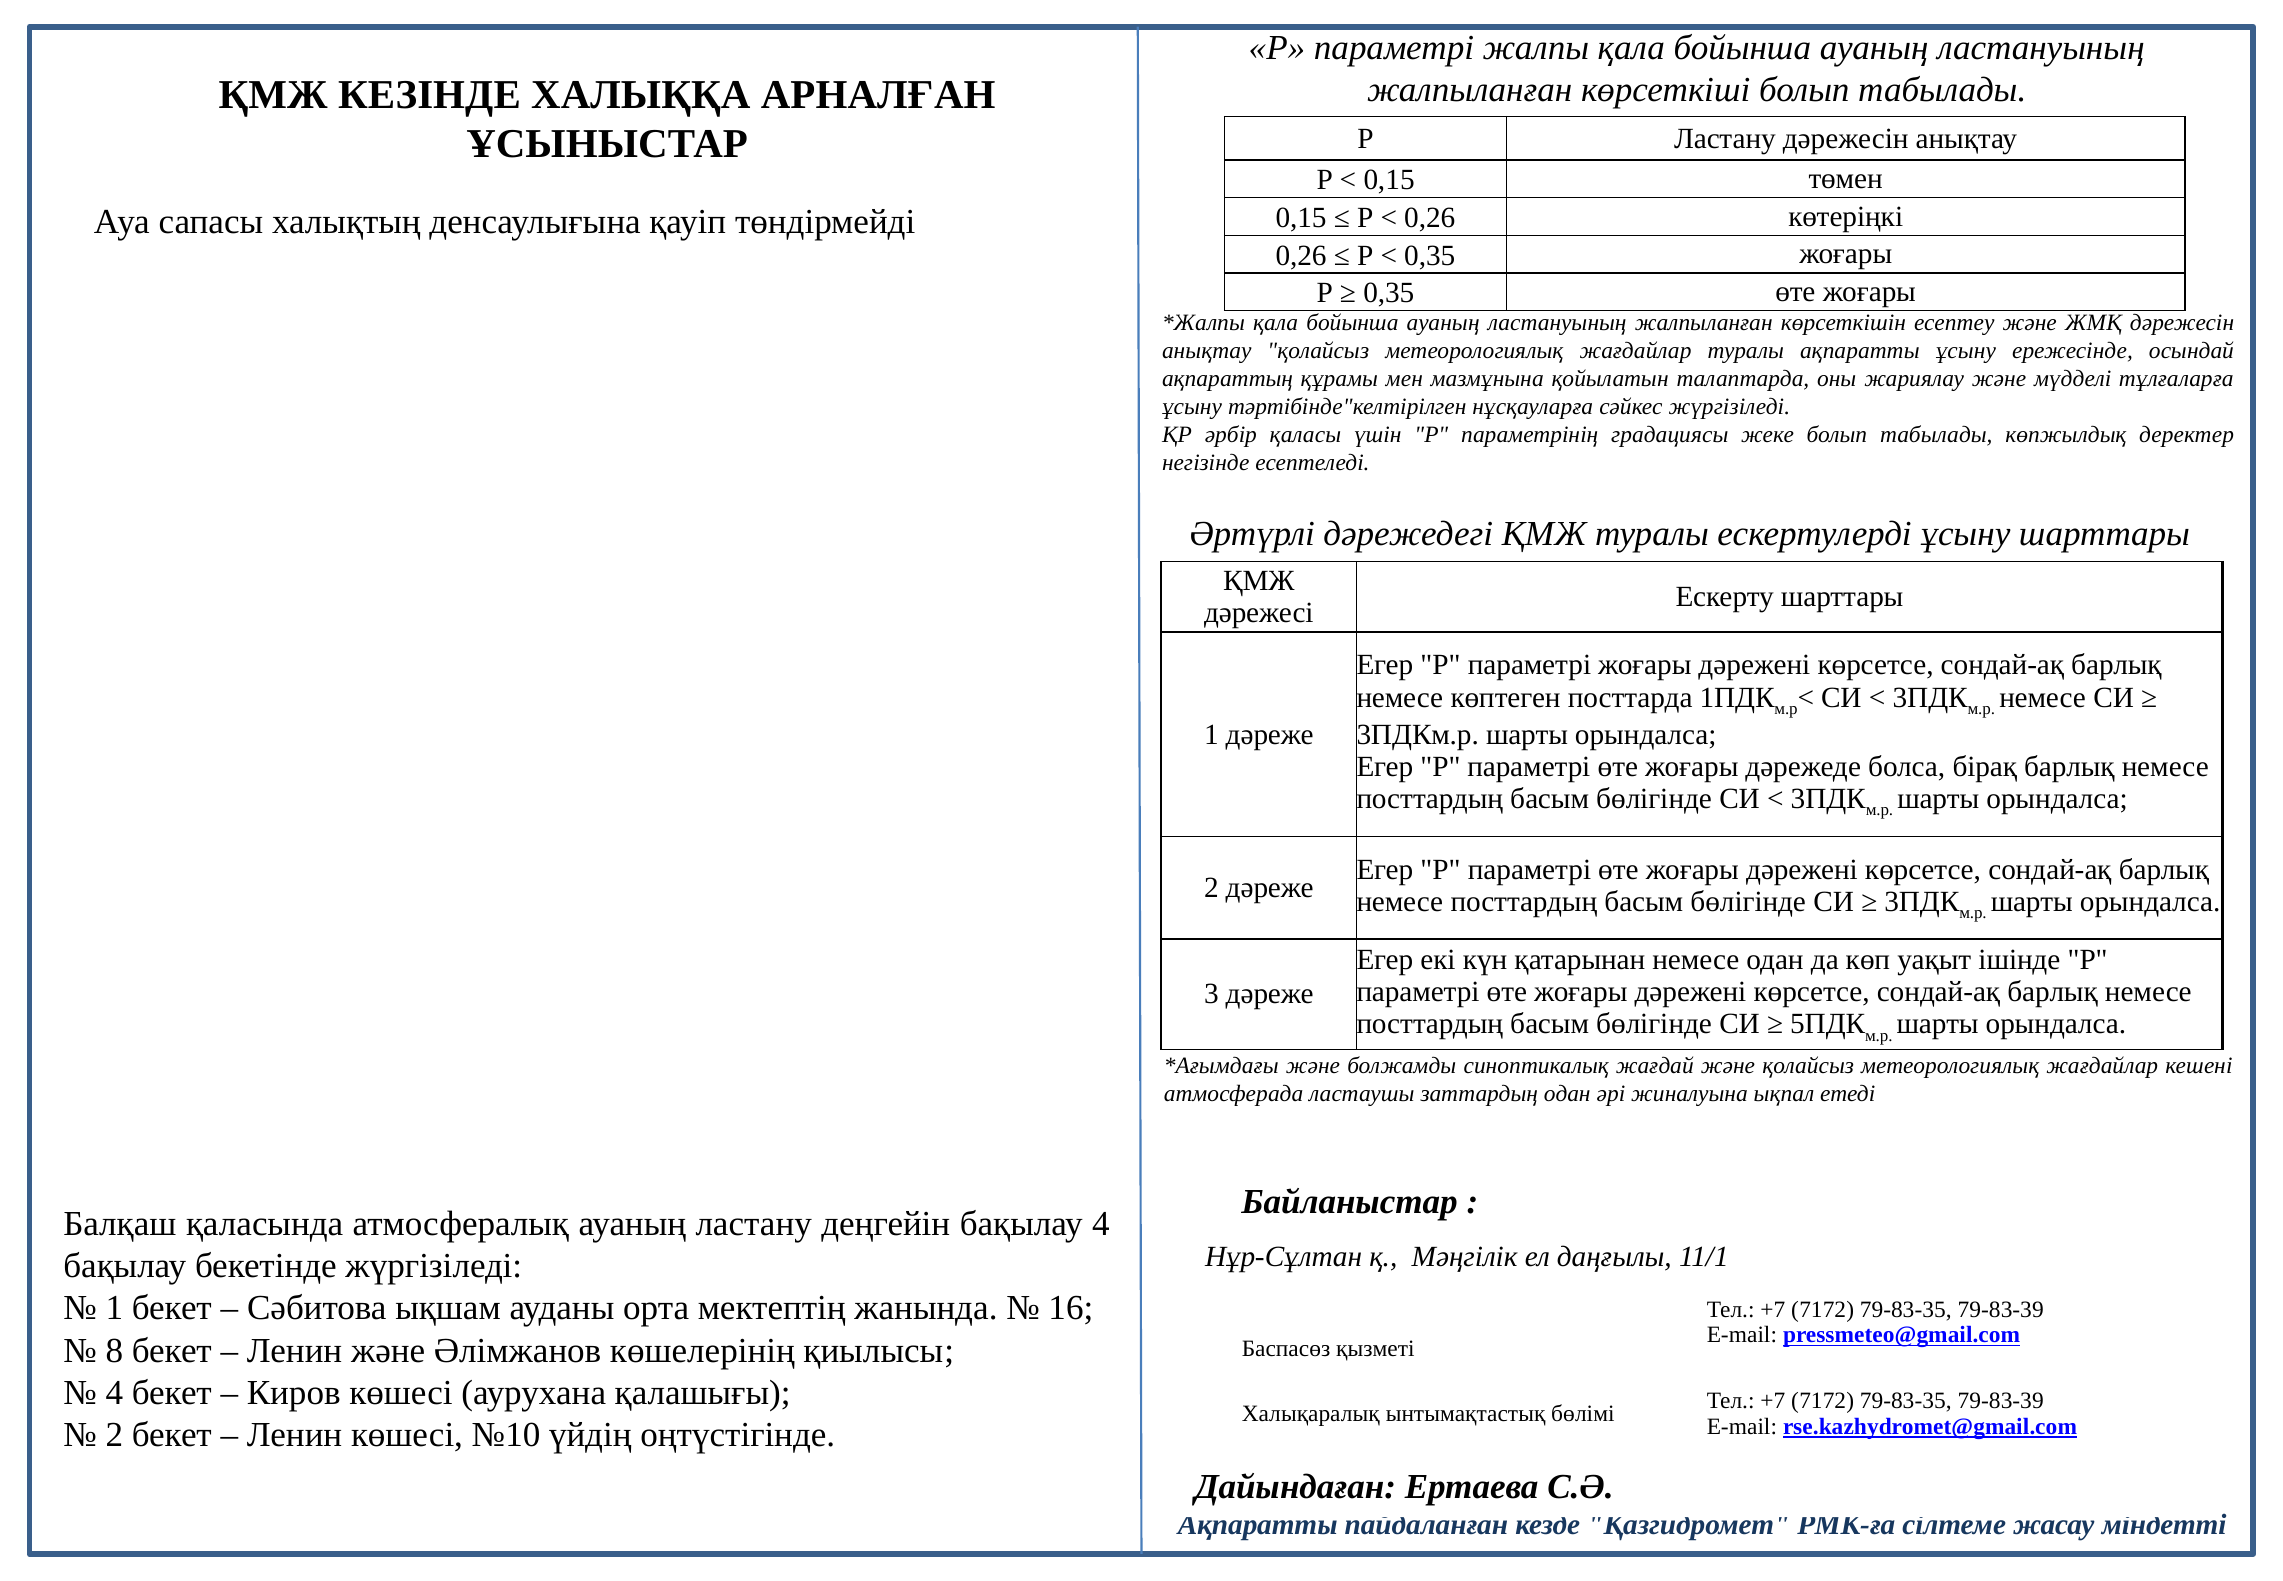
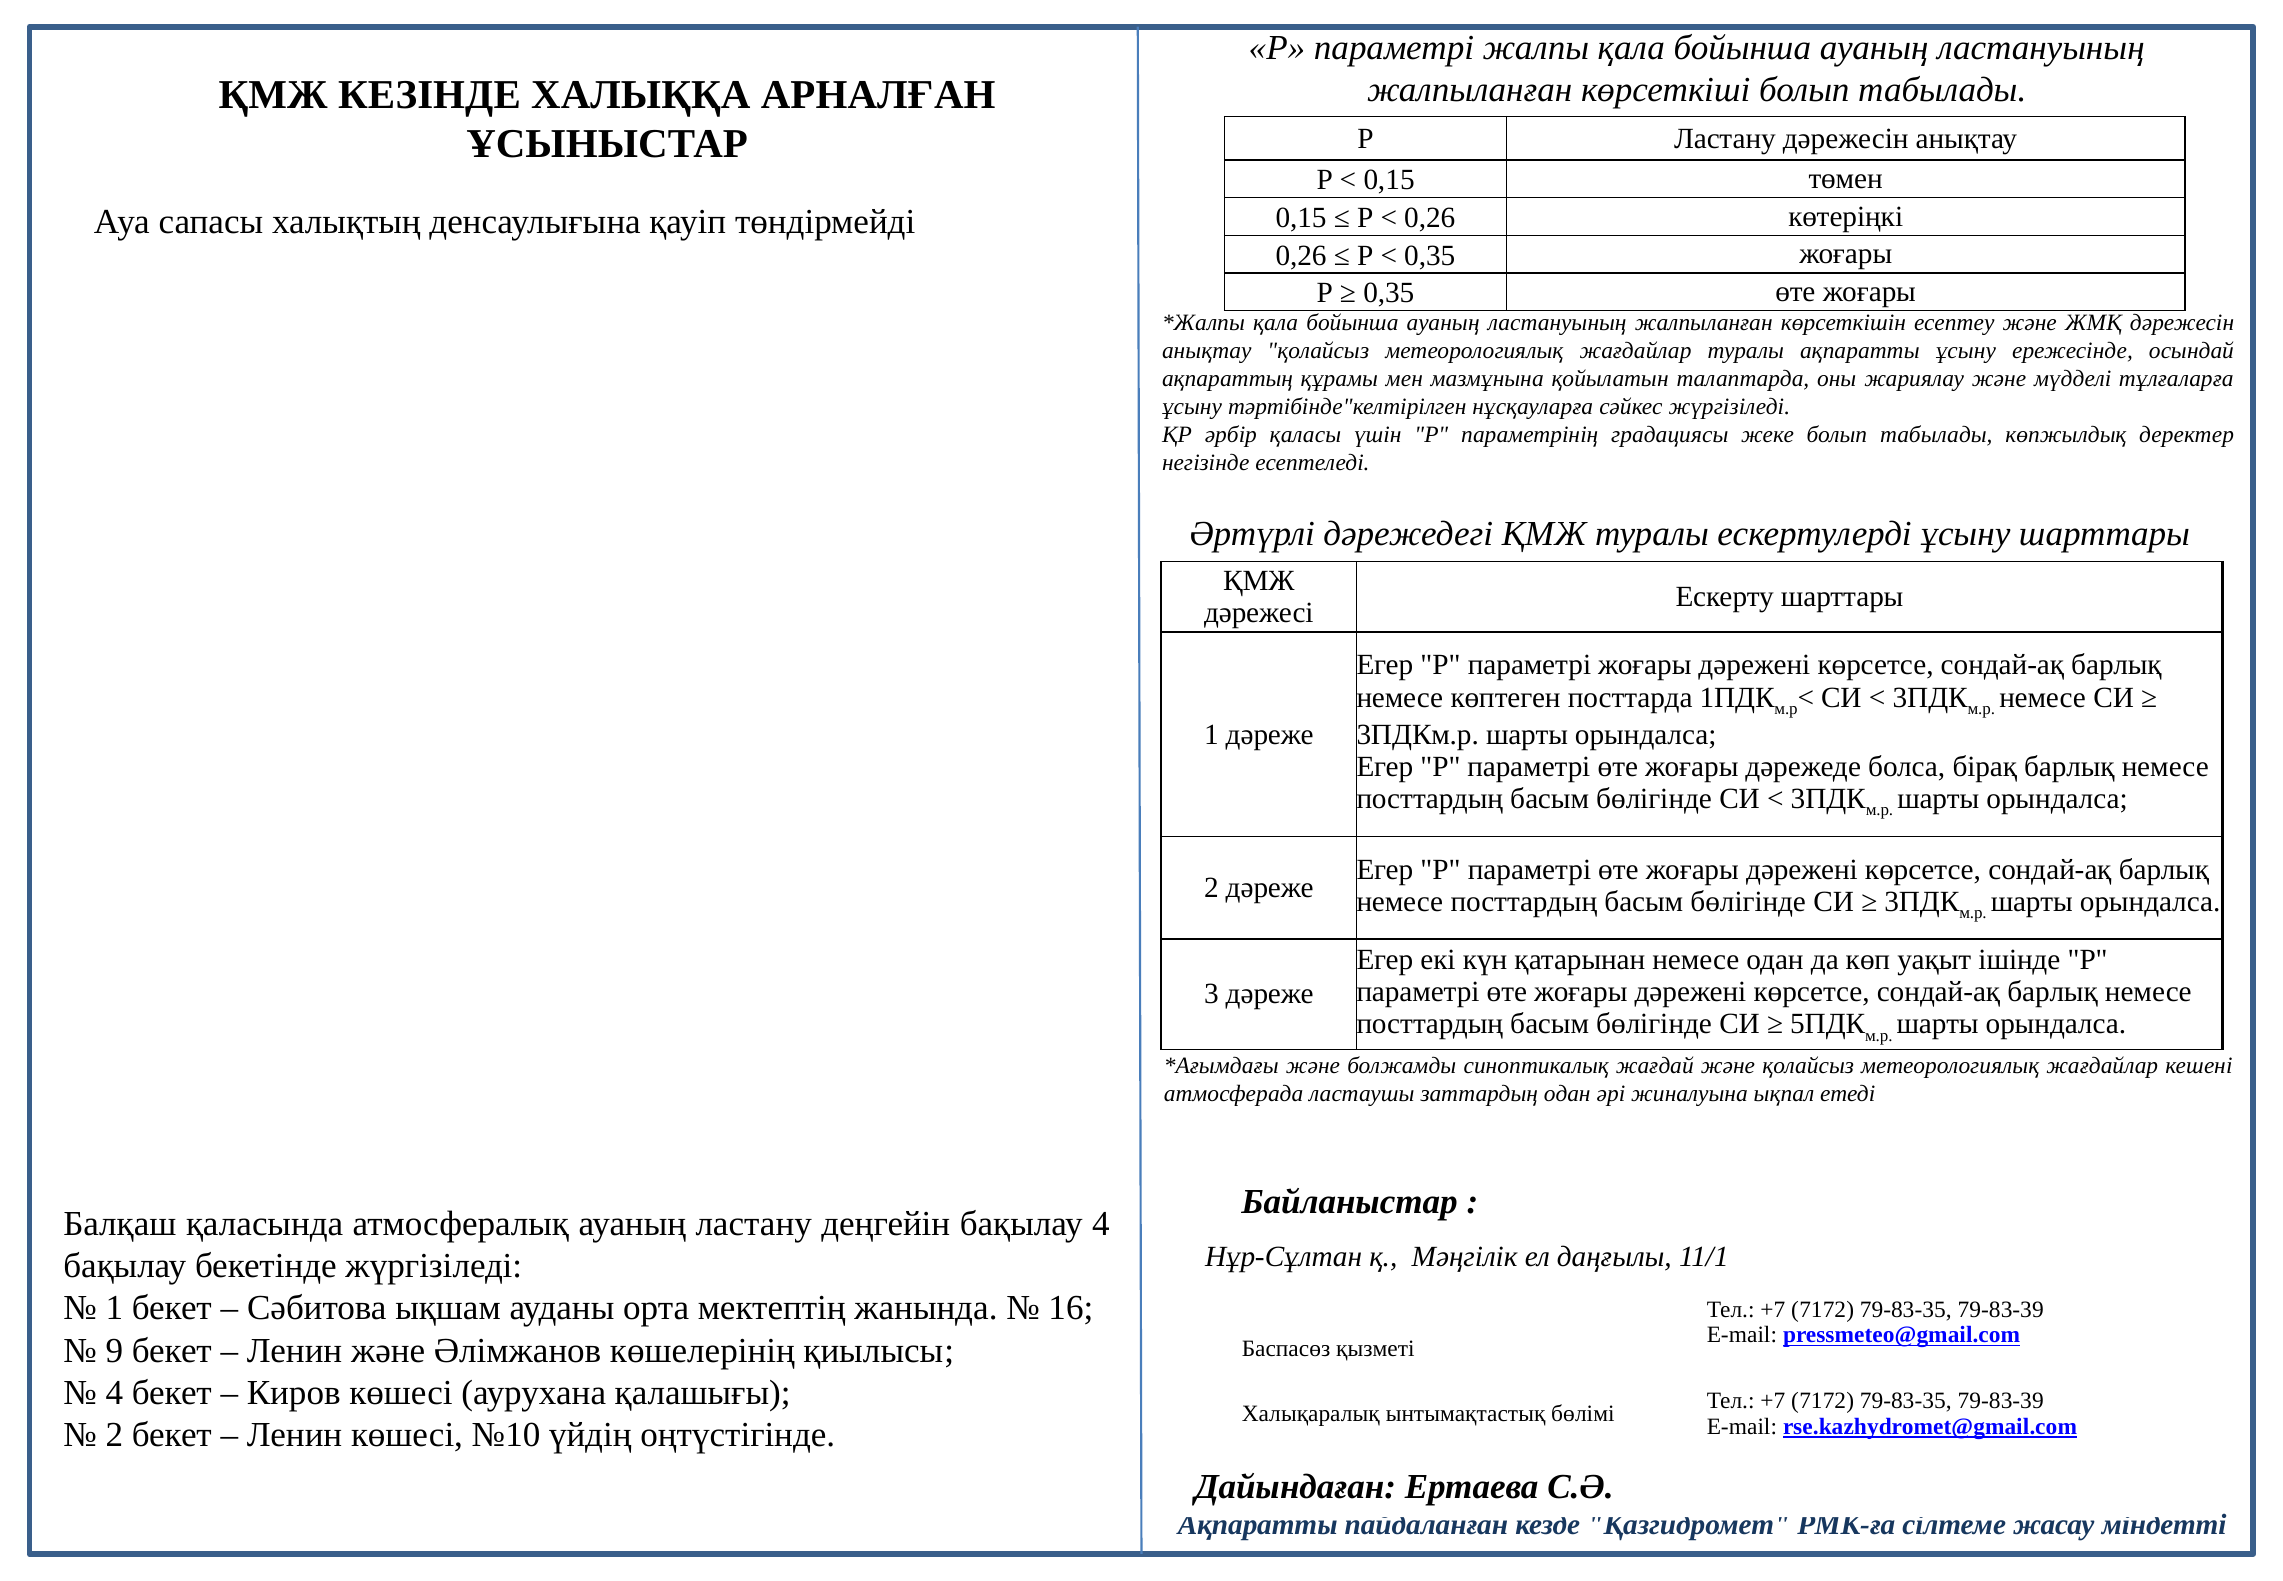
8: 8 -> 9 (114, 1350)
